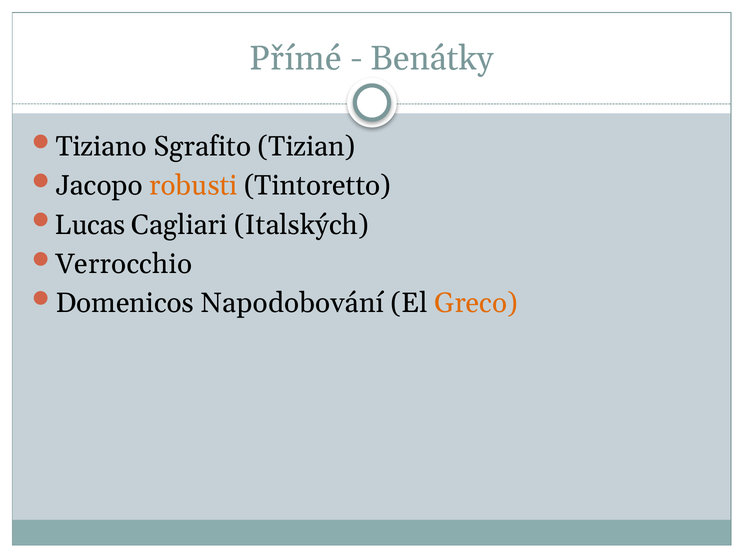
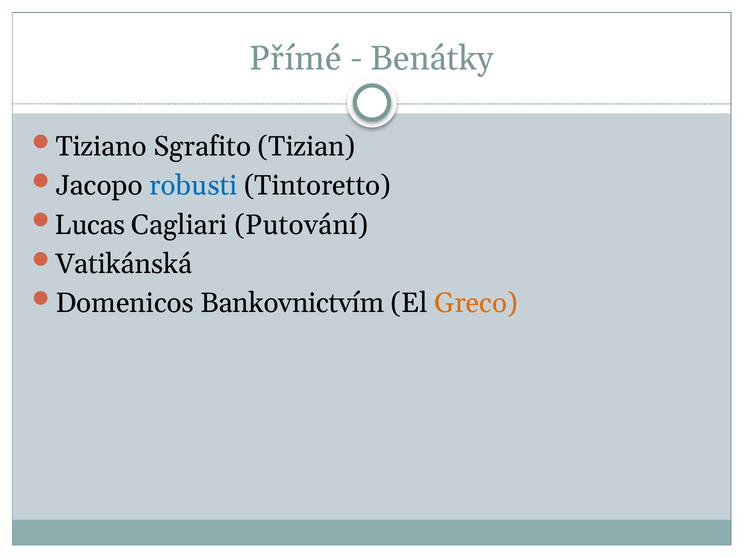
robusti colour: orange -> blue (193, 186)
Italských: Italských -> Putování (301, 225)
Verrocchio: Verrocchio -> Vatikánská (124, 264)
Napodobování: Napodobování -> Bankovnictvím (293, 303)
